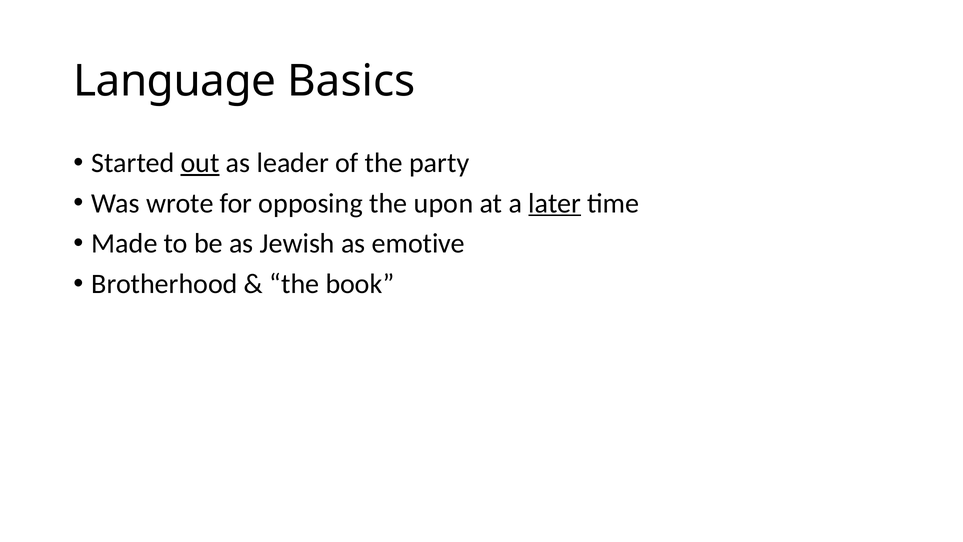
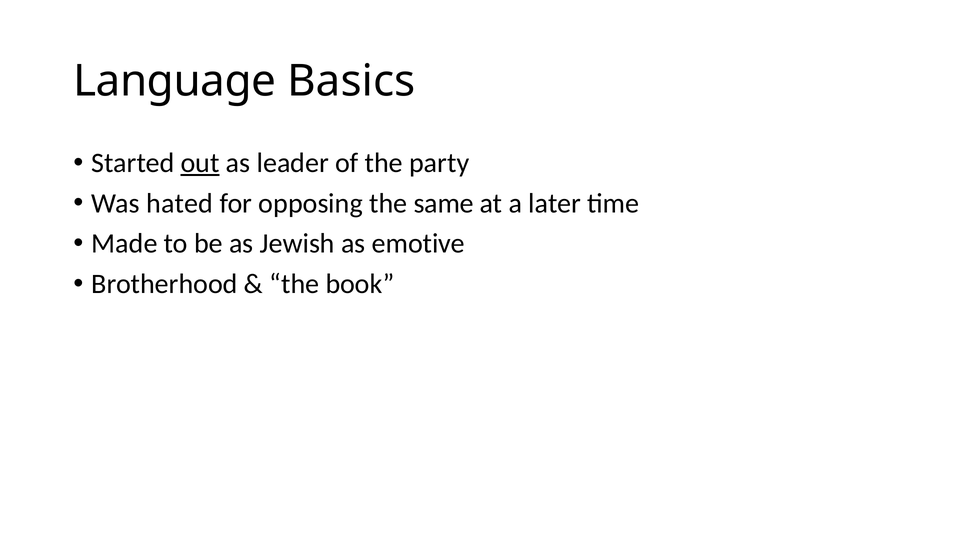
wrote: wrote -> hated (180, 203)
upon: upon -> same (444, 203)
later underline: present -> none (555, 203)
